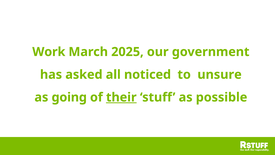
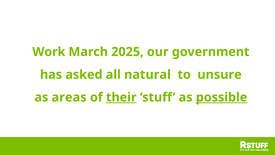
noticed: noticed -> natural (147, 74)
going: going -> areas (69, 97)
possible underline: none -> present (222, 97)
